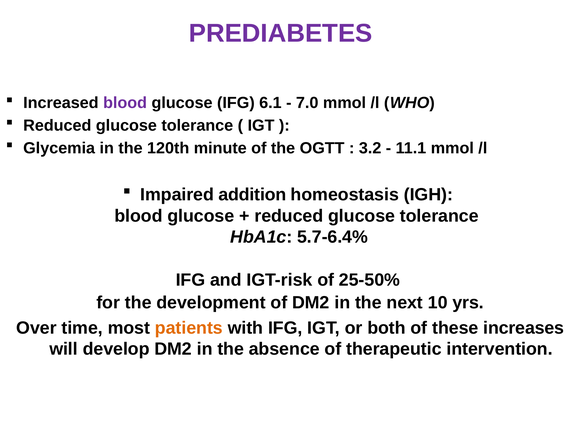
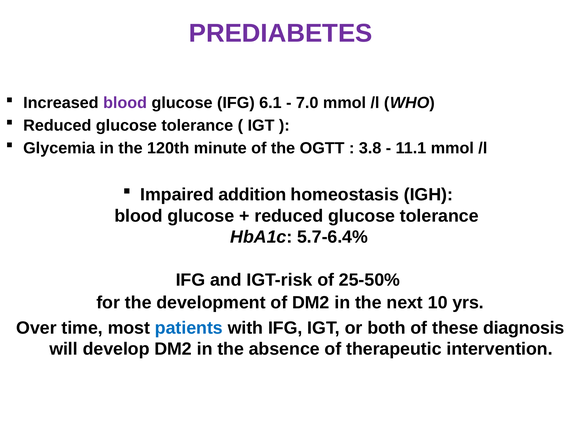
3.2: 3.2 -> 3.8 (370, 148)
patients colour: orange -> blue (189, 328)
increases: increases -> diagnosis (524, 328)
